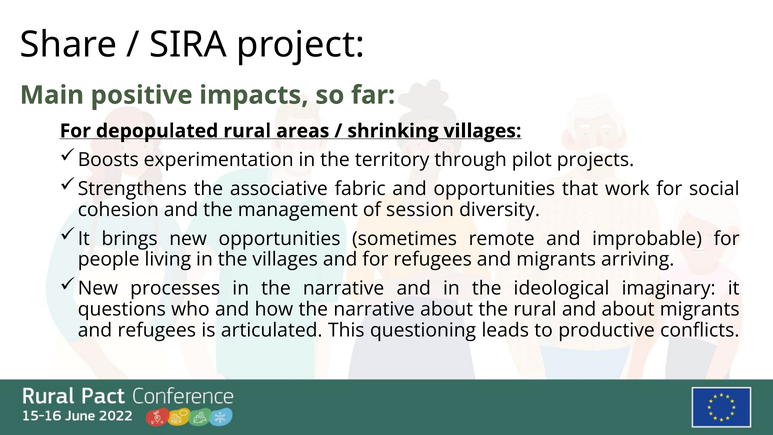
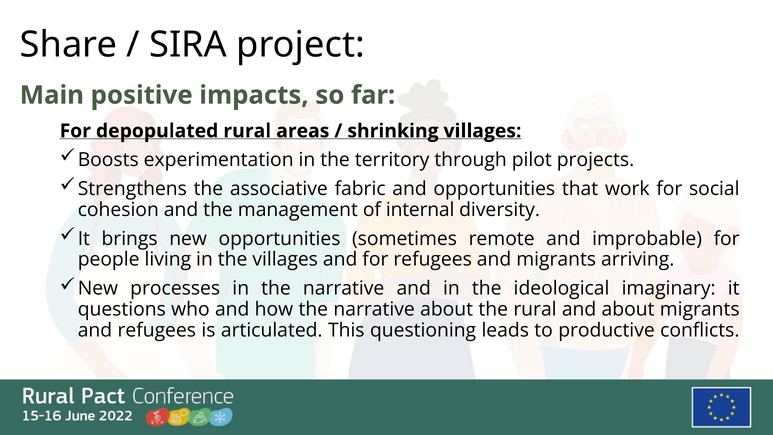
session: session -> internal (420, 210)
